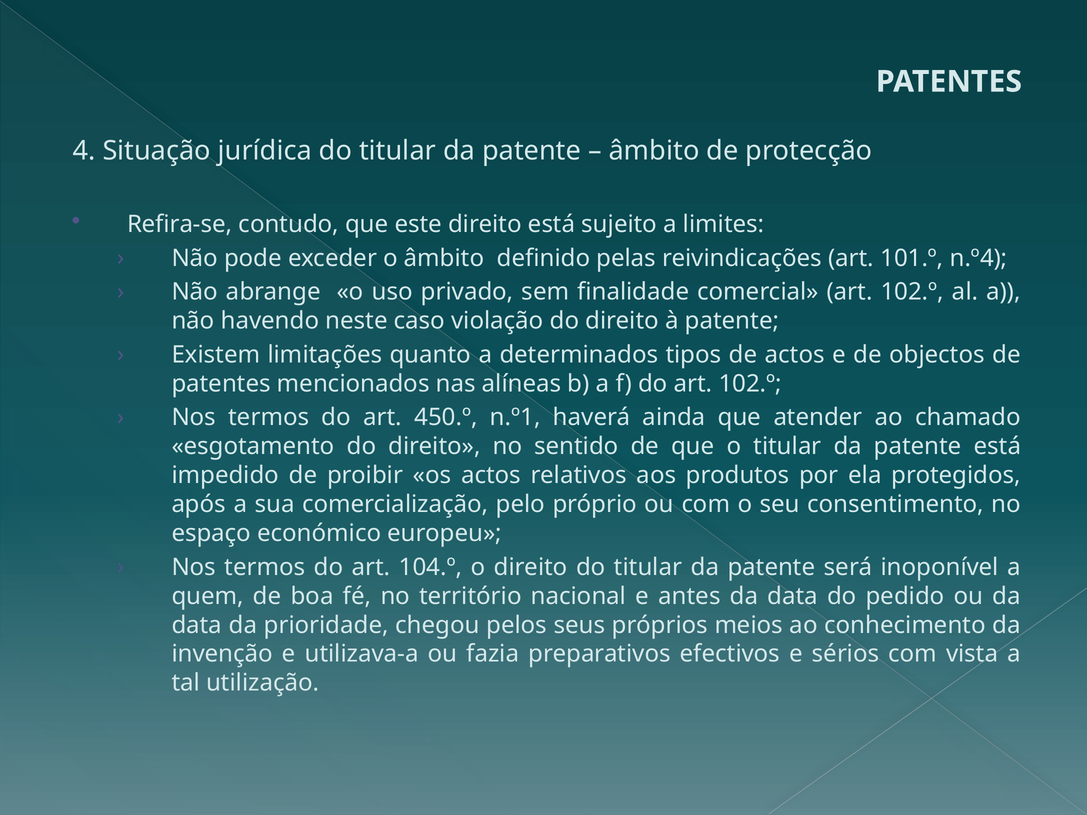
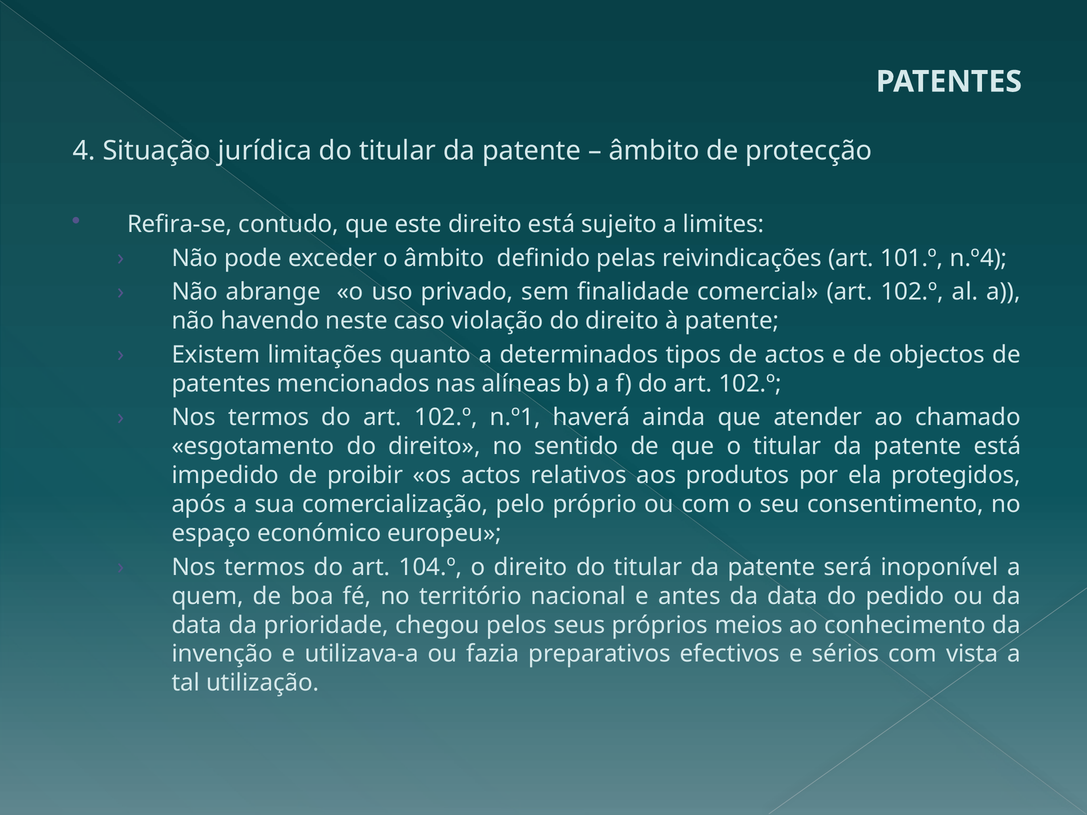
termos do art 450.º: 450.º -> 102.º (446, 418)
